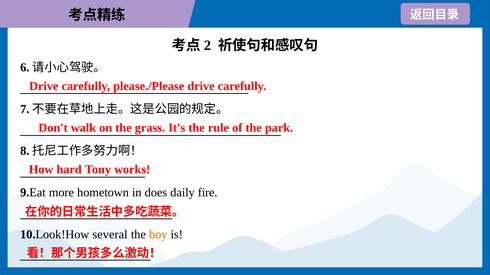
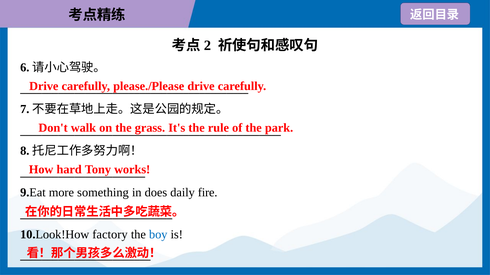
hometown: hometown -> something (103, 193)
several: several -> factory (110, 235)
boy colour: orange -> blue (158, 235)
